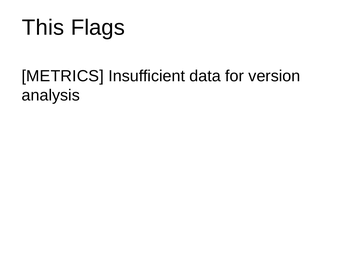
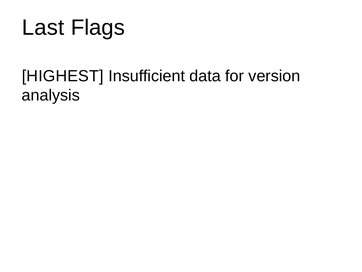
This: This -> Last (43, 27)
METRICS: METRICS -> HIGHEST (63, 76)
